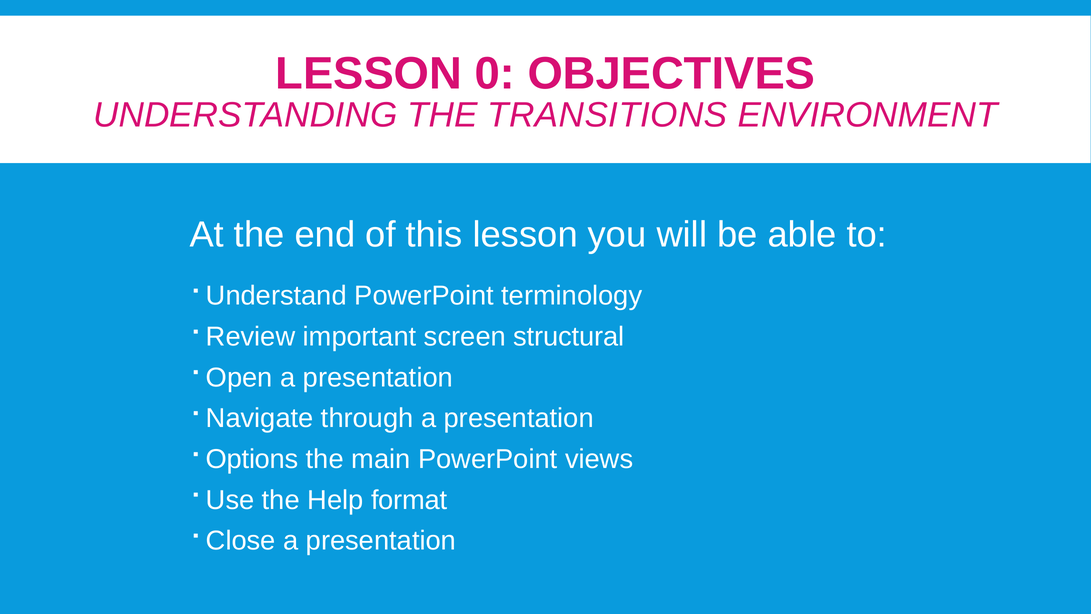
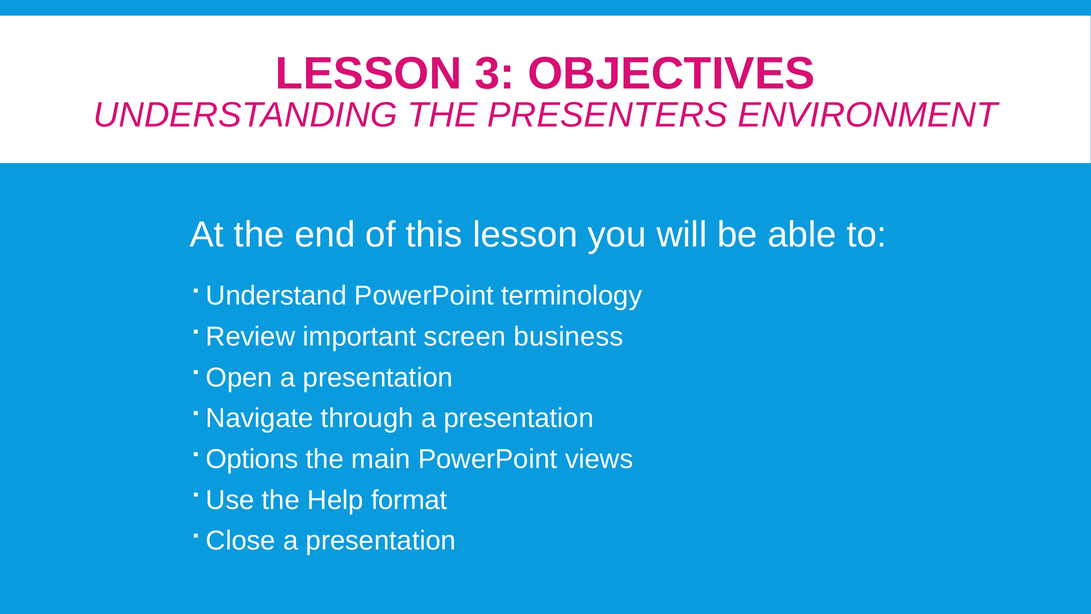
0: 0 -> 3 (495, 74)
TRANSITIONS: TRANSITIONS -> PRESENTERS (607, 115)
structural: structural -> business (569, 336)
